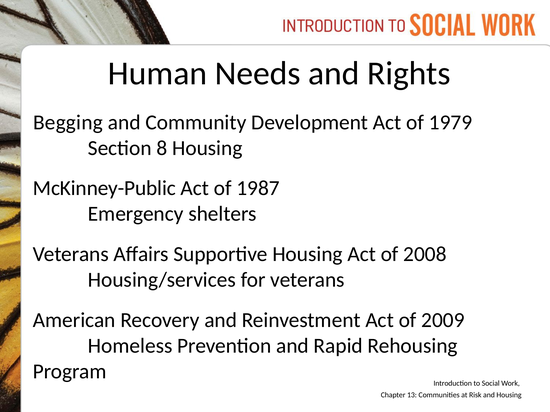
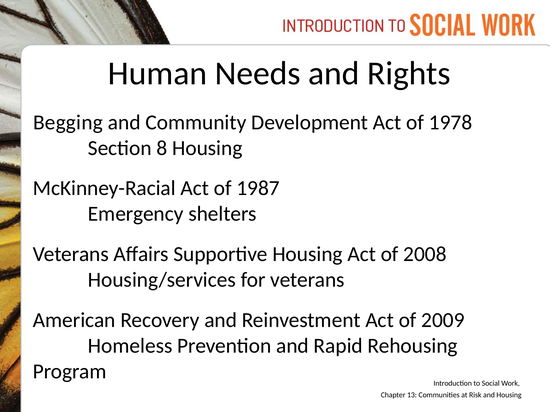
1979: 1979 -> 1978 (451, 122)
McKinney-Public: McKinney-Public -> McKinney-Racial (104, 188)
